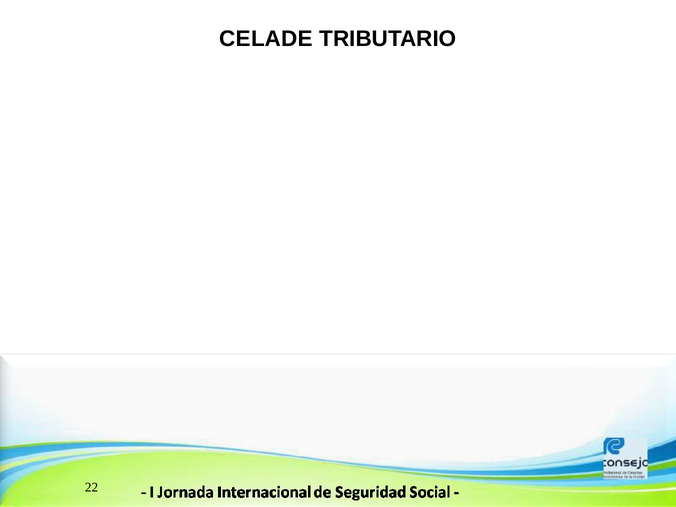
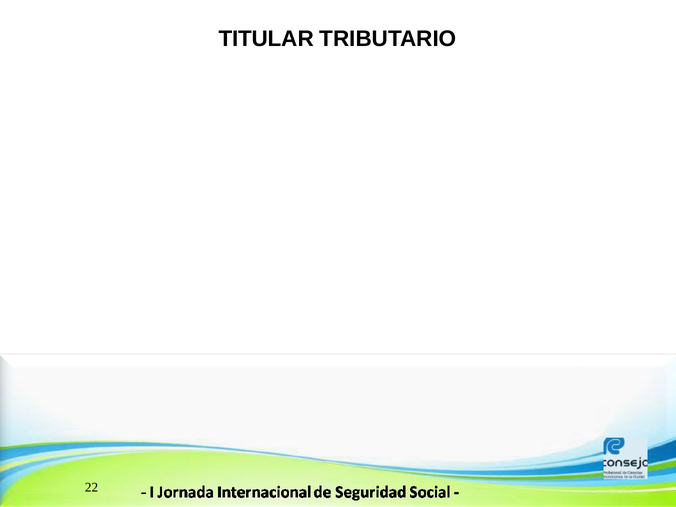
CELADE: CELADE -> TITULAR (266, 39)
